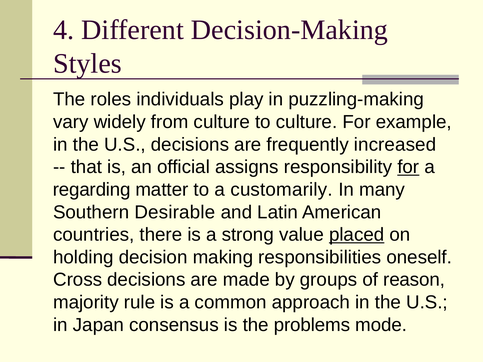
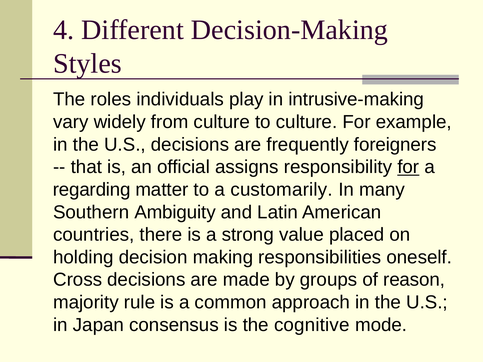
puzzling-making: puzzling-making -> intrusive-making (356, 100)
increased: increased -> foreigners (395, 145)
Desirable: Desirable -> Ambiguity (175, 212)
placed underline: present -> none (357, 235)
problems: problems -> cognitive (312, 325)
